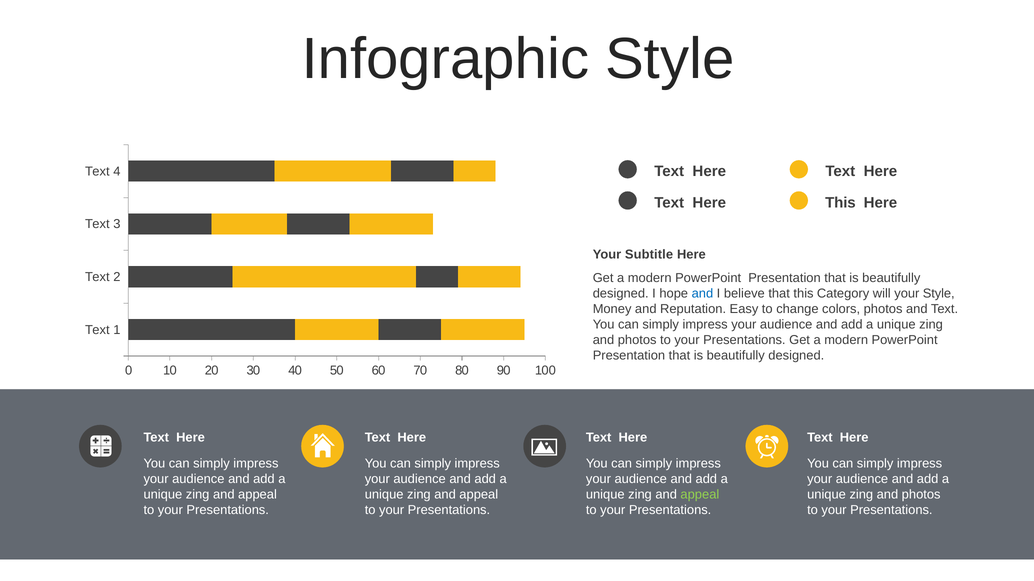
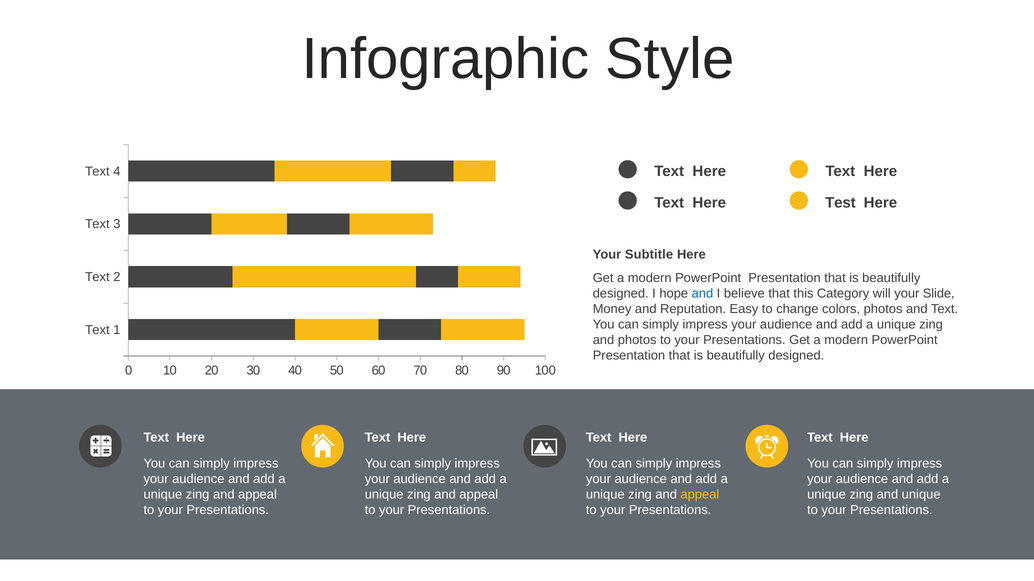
This: This -> Test (840, 203)
your Style: Style -> Slide (939, 294)
appeal colour: light green -> yellow (700, 495)
photos: photos -> unique (921, 495)
